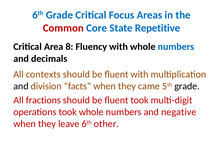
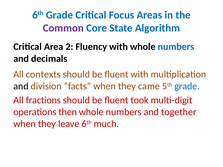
Common colour: red -> purple (63, 28)
Repetitive: Repetitive -> Algorithm (158, 28)
8: 8 -> 2 (69, 47)
grade colour: black -> blue (187, 86)
operations took: took -> then (68, 112)
negative: negative -> together (179, 112)
other: other -> much (106, 124)
